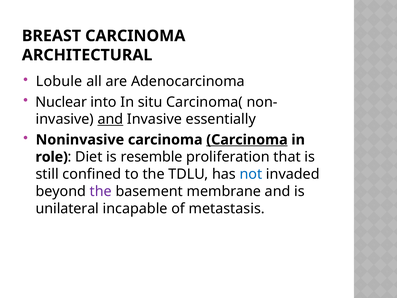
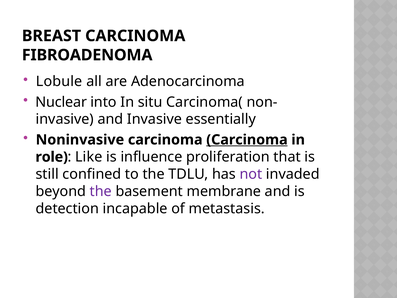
ARCHITECTURAL: ARCHITECTURAL -> FIBROADENOMA (87, 55)
and underline: present -> none (110, 119)
Diet: Diet -> Like (89, 157)
resemble: resemble -> influence (151, 157)
not colour: blue -> purple (251, 174)
unilateral: unilateral -> detection (67, 208)
